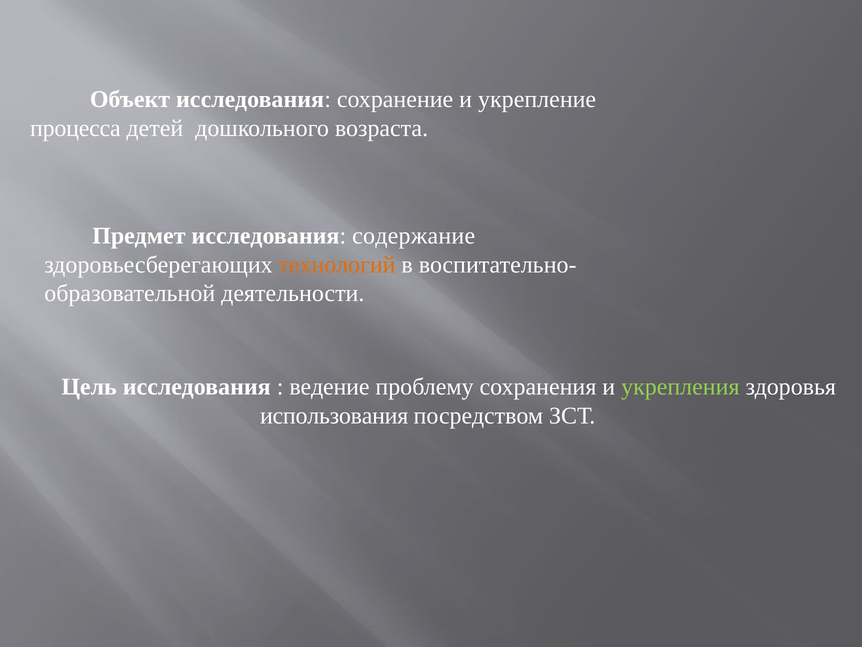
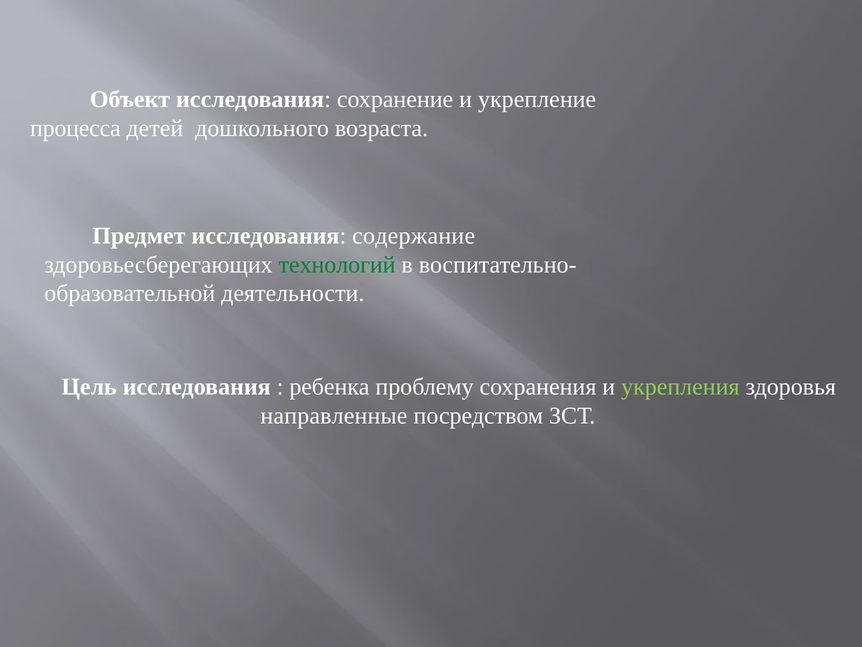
технологий colour: orange -> green (337, 265)
ведение: ведение -> ребенка (329, 387)
использования: использования -> направленные (334, 415)
